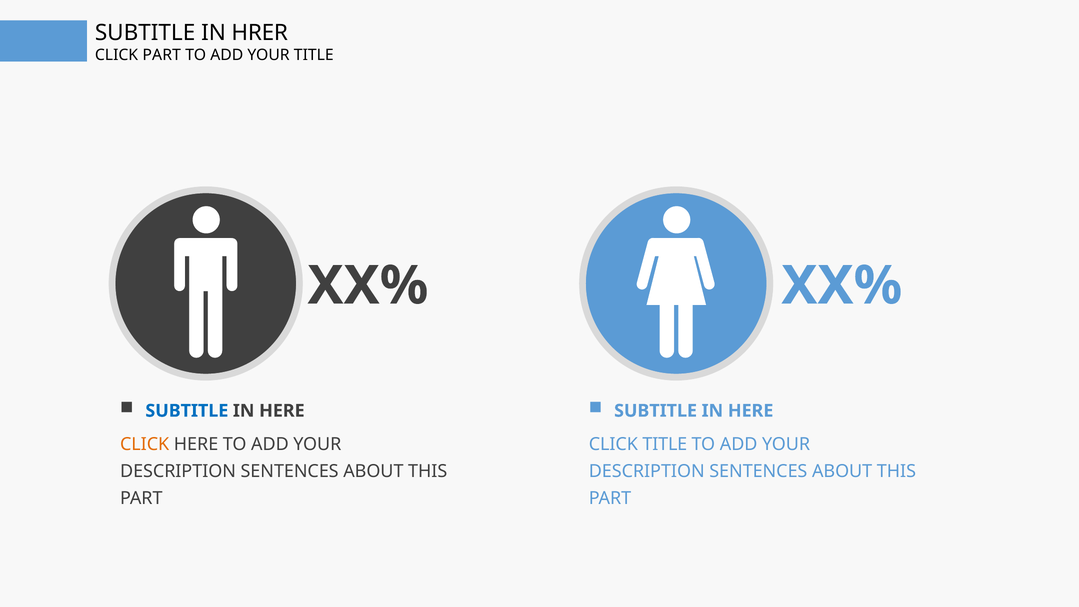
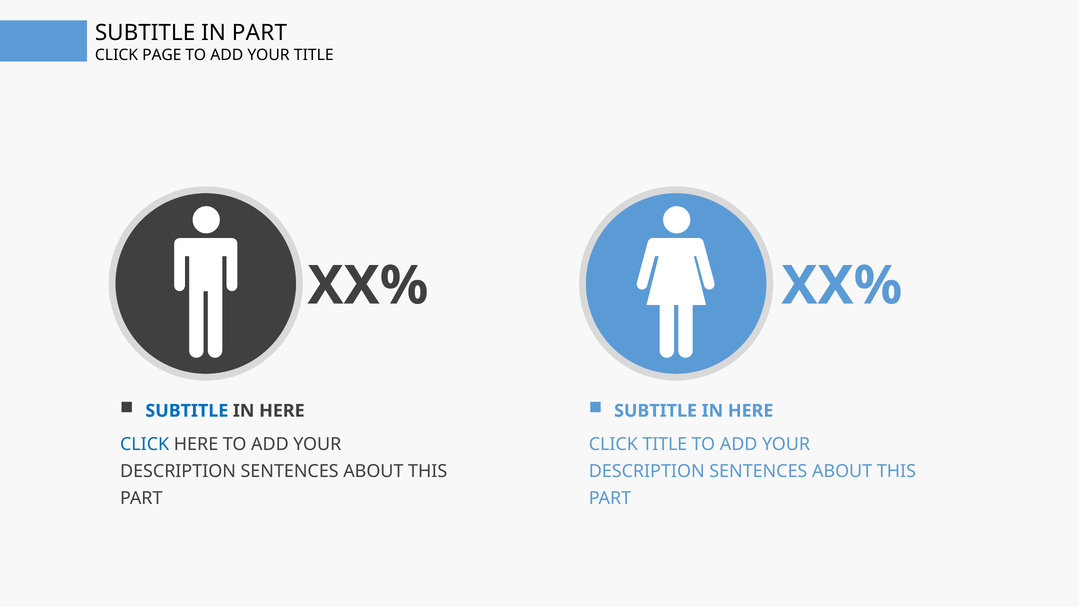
IN HRER: HRER -> PART (259, 33)
CLICK PART: PART -> PAGE (162, 55)
CLICK colour: orange -> blue (145, 444)
